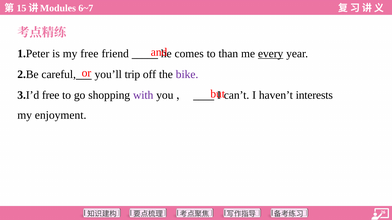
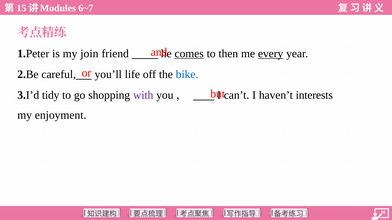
my free: free -> join (89, 54)
comes underline: none -> present (189, 54)
than: than -> then (228, 54)
trip: trip -> life (132, 75)
bike colour: purple -> blue (187, 75)
3.I’d free: free -> tidy (51, 95)
